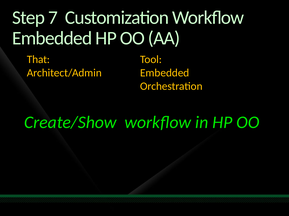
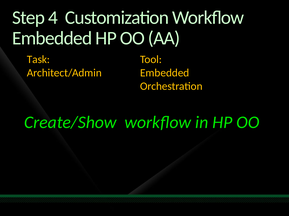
7: 7 -> 4 (53, 18)
That: That -> Task (38, 60)
